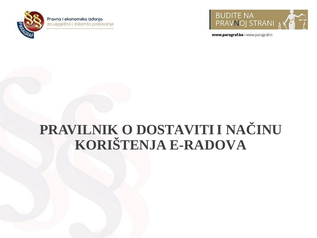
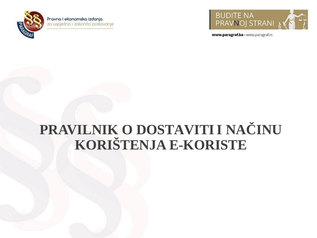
E-RADOVA: E-RADOVA -> E-KORISTE (208, 145)
